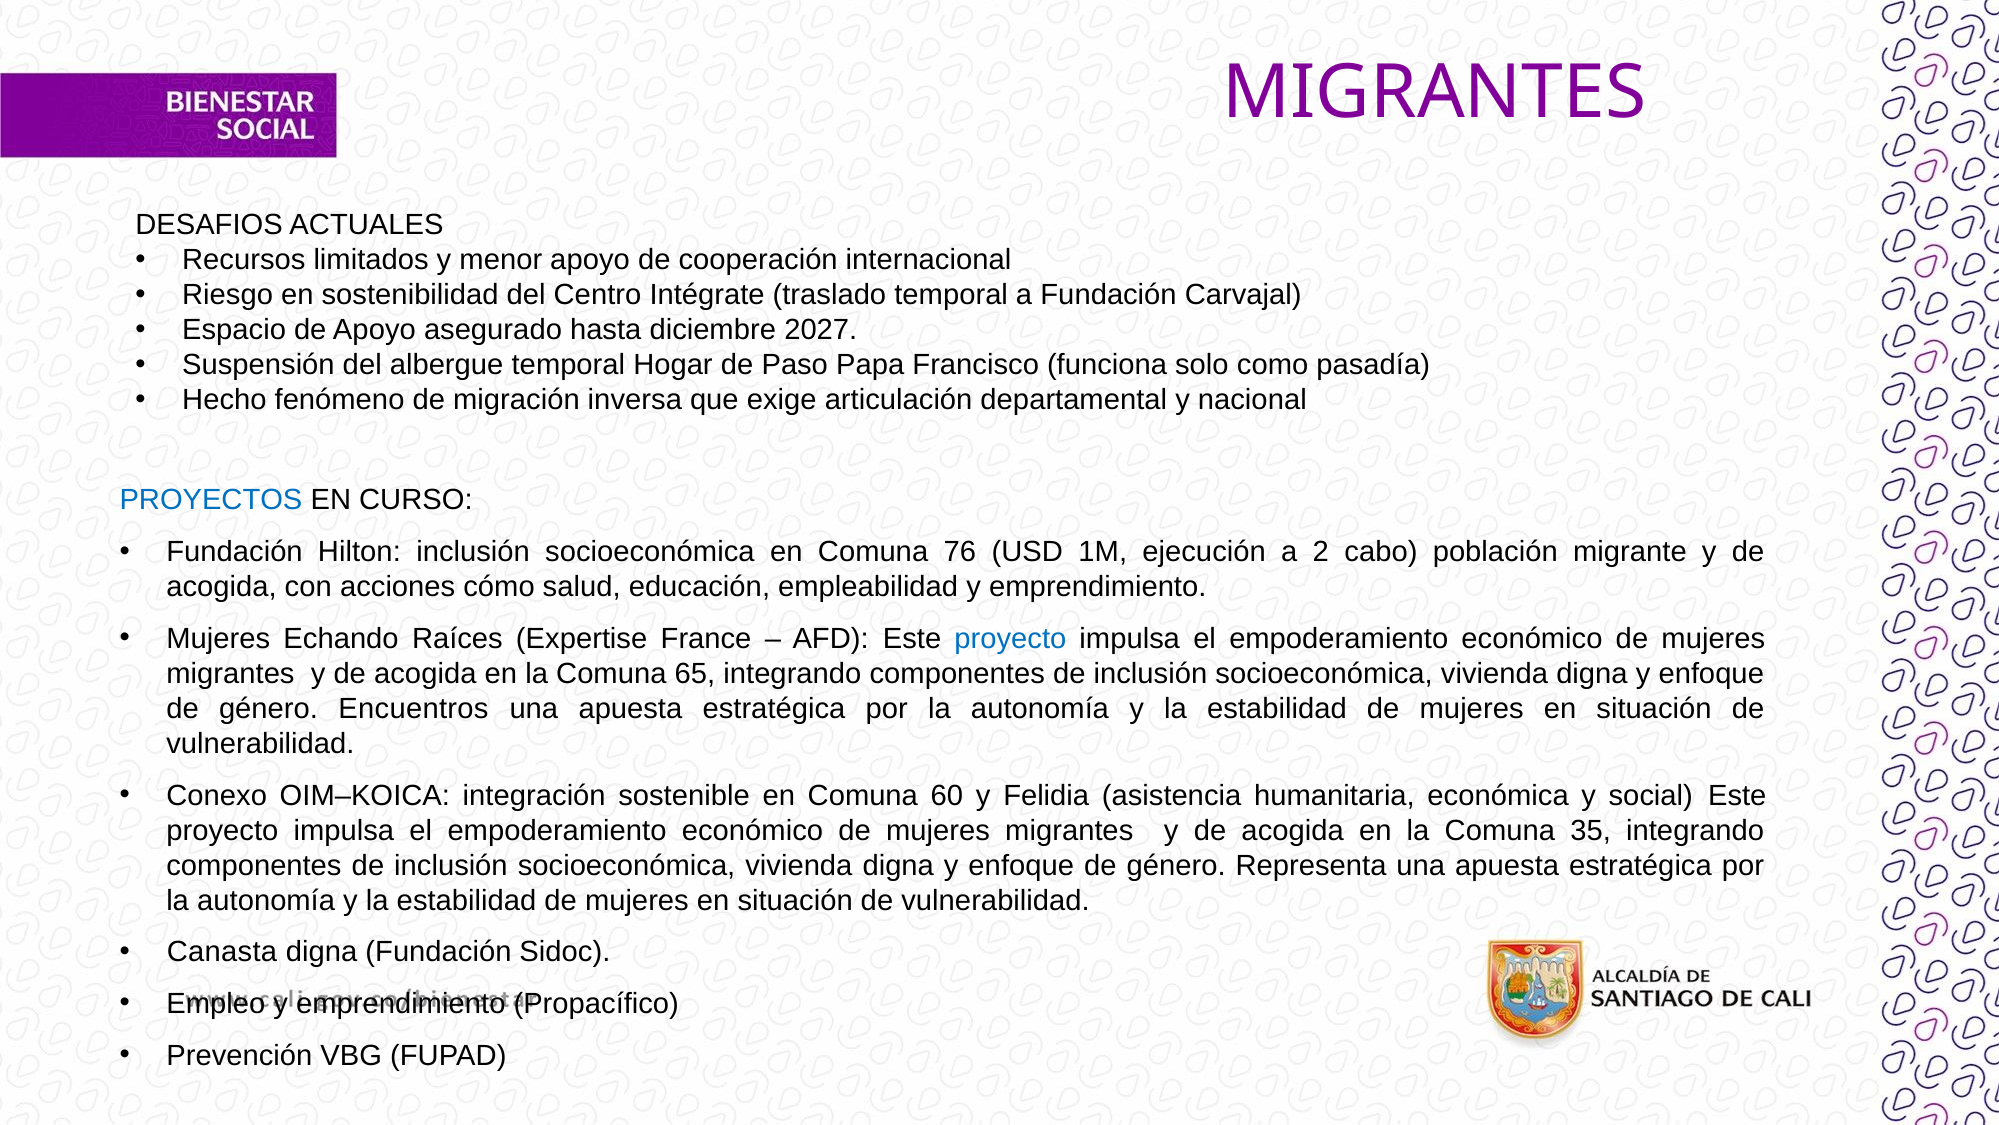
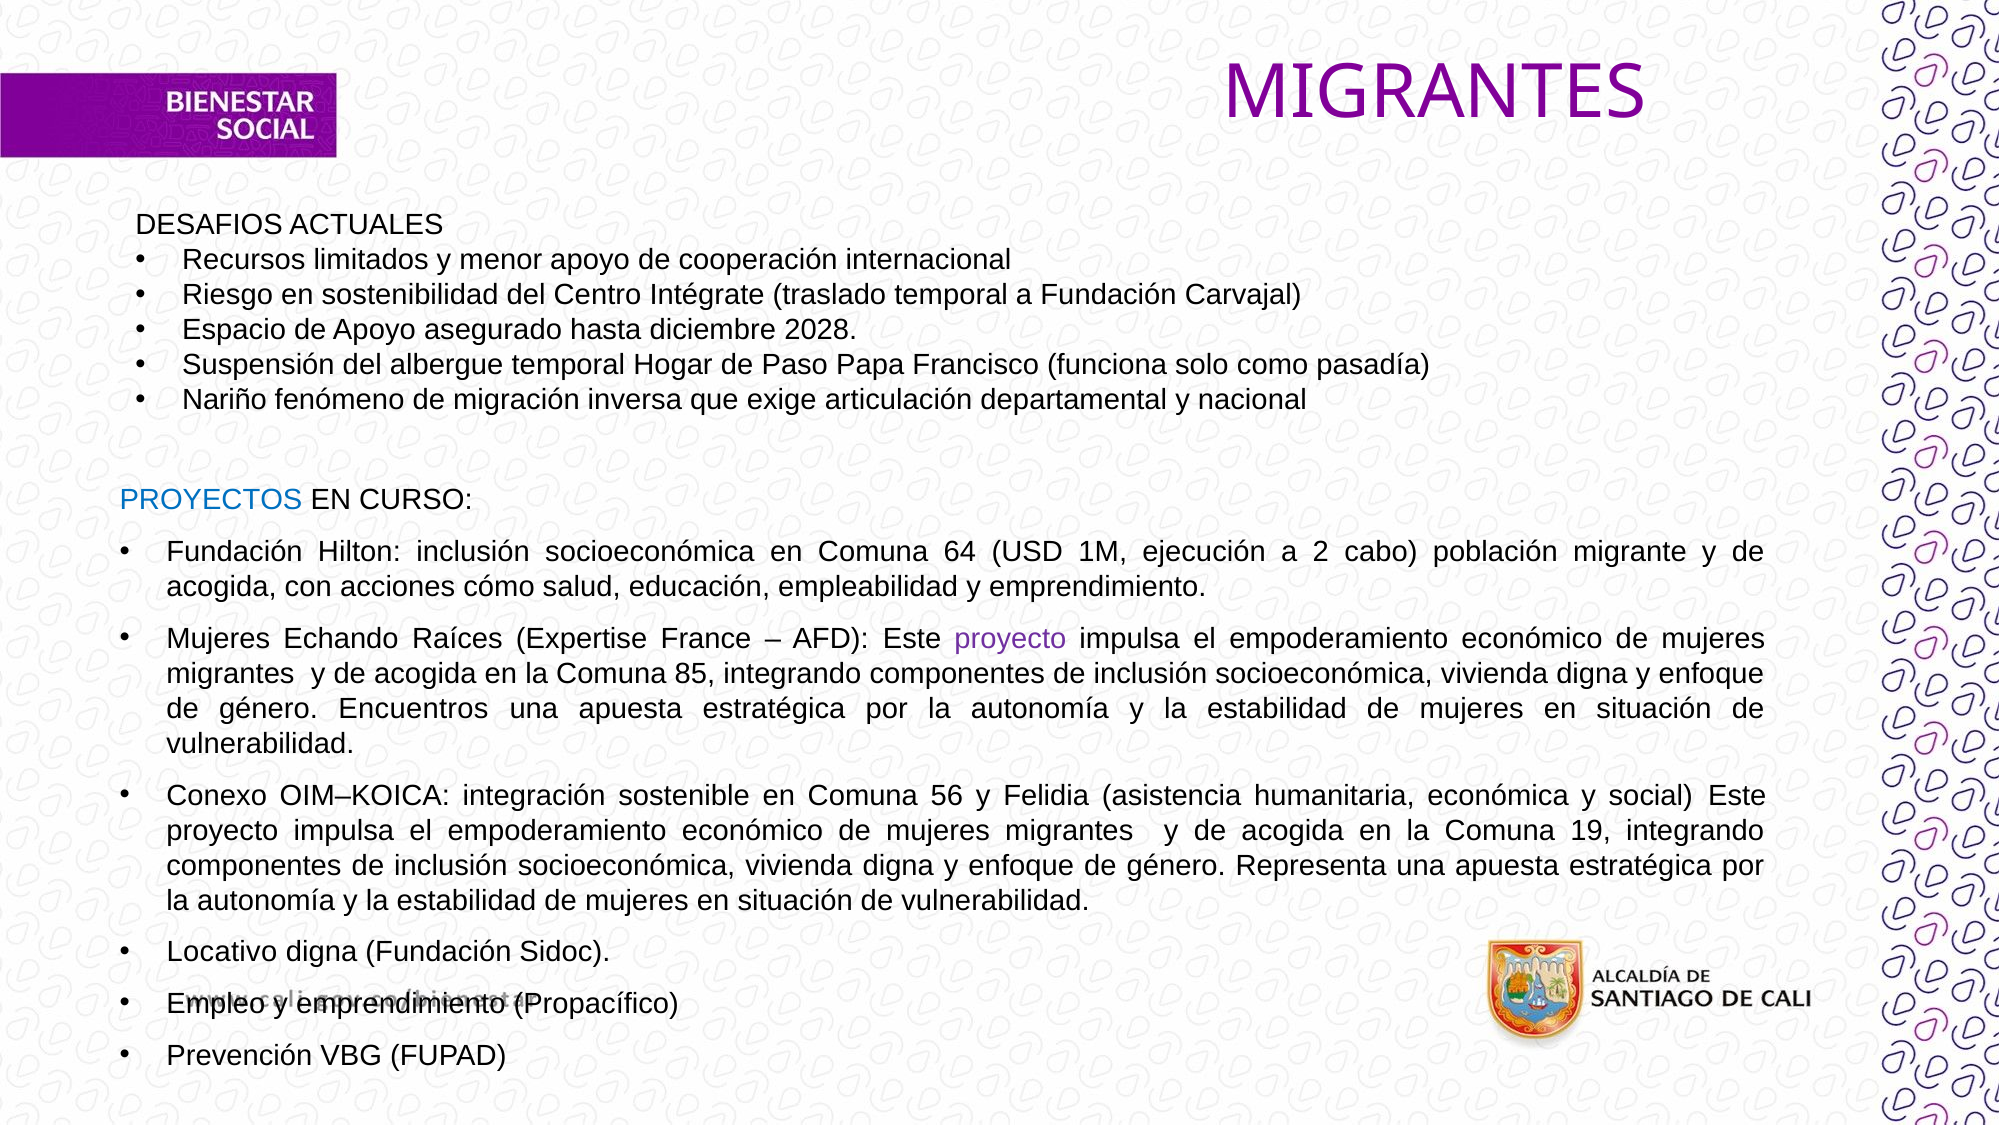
2027: 2027 -> 2028 (821, 330)
Hecho: Hecho -> Nariño (225, 400)
76: 76 -> 64 (960, 552)
proyecto colour: blue -> purple (1010, 638)
65: 65 -> 85 (695, 673)
60: 60 -> 56 (947, 795)
35: 35 -> 19 (1591, 830)
Canasta: Canasta -> Locativo (222, 952)
